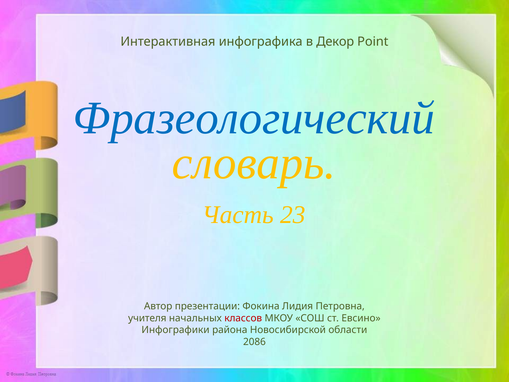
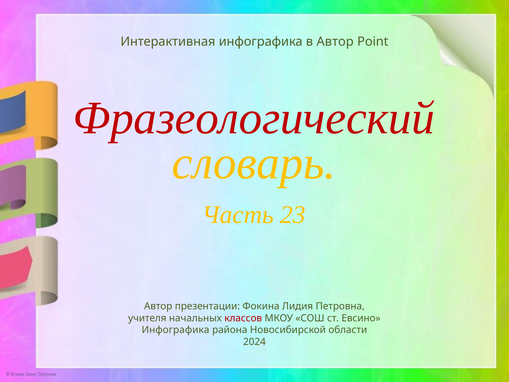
в Декор: Декор -> Автор (335, 42)
Фразеологический colour: blue -> red (254, 118)
Инфографики: Инфографики -> Инфографика (175, 330)
2086: 2086 -> 2024 (254, 342)
